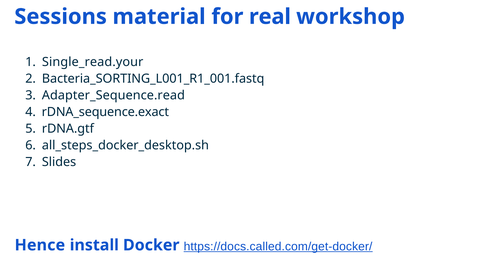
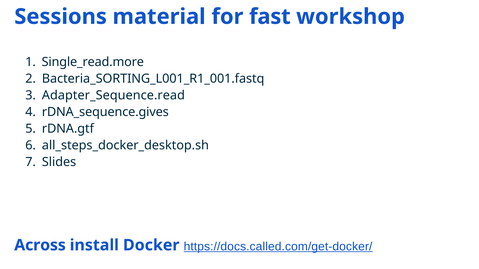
real: real -> fast (270, 17)
Single_read.your: Single_read.your -> Single_read.more (93, 62)
rDNA_sequence.exact: rDNA_sequence.exact -> rDNA_sequence.gives (105, 112)
Hence: Hence -> Across (40, 246)
